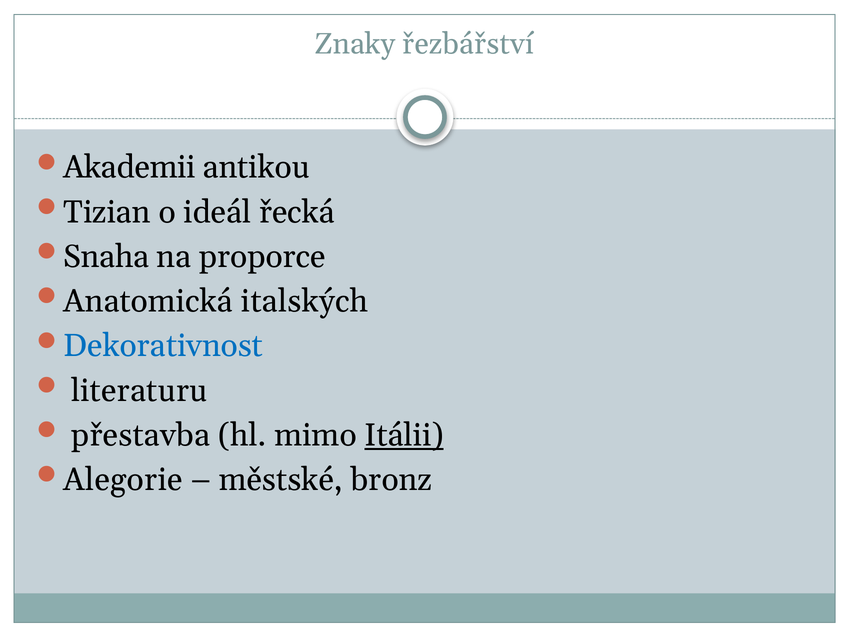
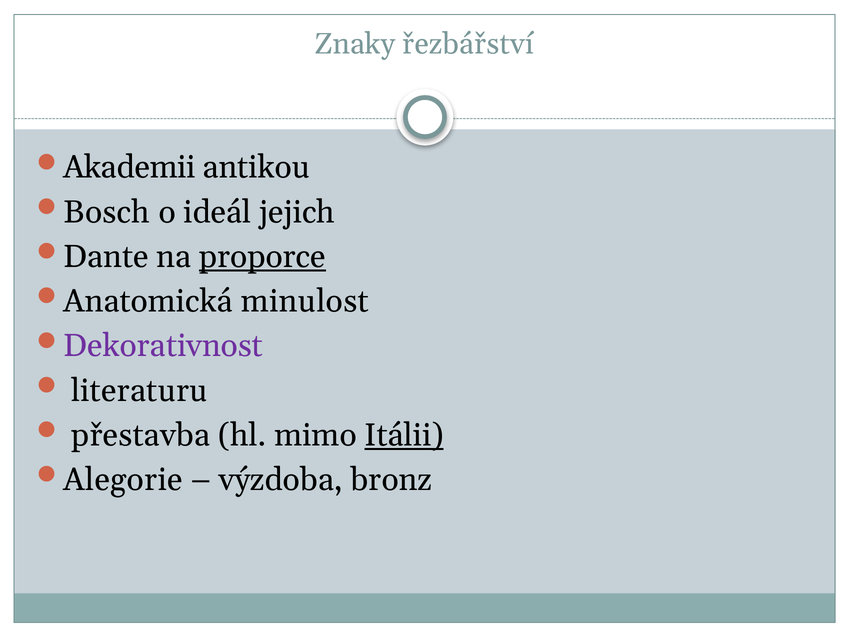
Tizian: Tizian -> Bosch (107, 212)
řecká: řecká -> jejich (297, 212)
Snaha: Snaha -> Dante (106, 257)
proporce underline: none -> present (262, 257)
italských: italských -> minulost (305, 302)
Dekorativnost colour: blue -> purple (163, 346)
městské: městské -> výzdoba (281, 480)
